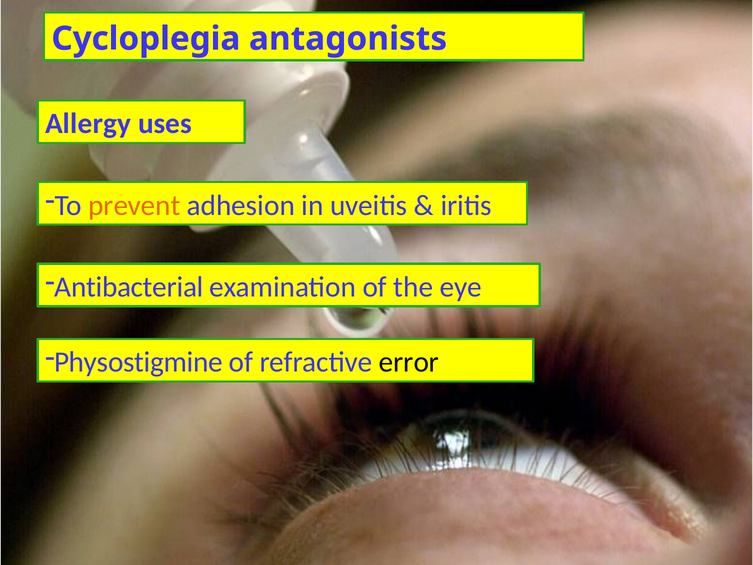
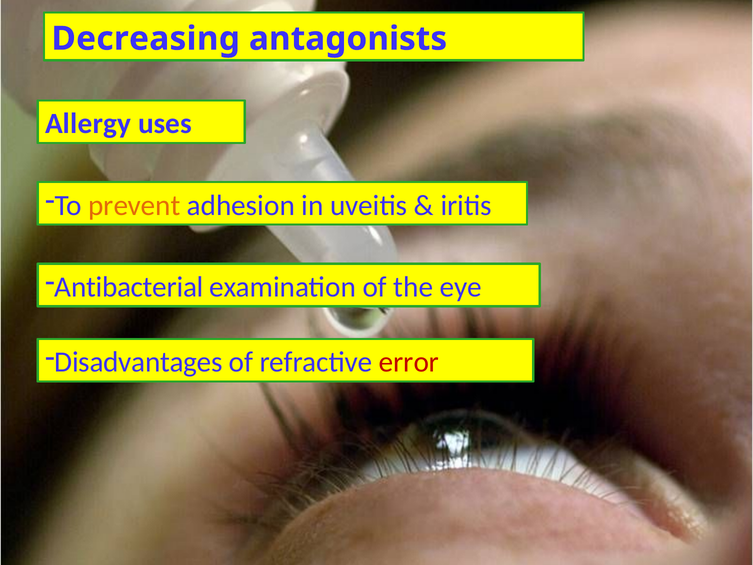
Cycloplegia: Cycloplegia -> Decreasing (146, 39)
Physostigmine: Physostigmine -> Disadvantages (138, 362)
error colour: black -> red (409, 362)
